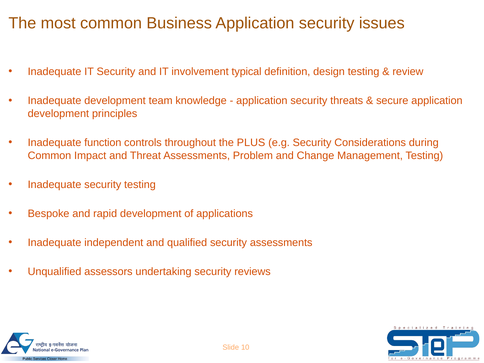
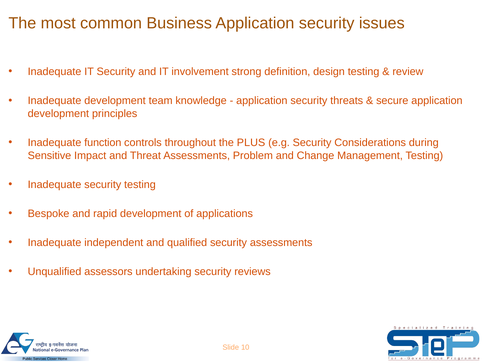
typical: typical -> strong (246, 72)
Common: Common -> Sensitive (49, 156)
